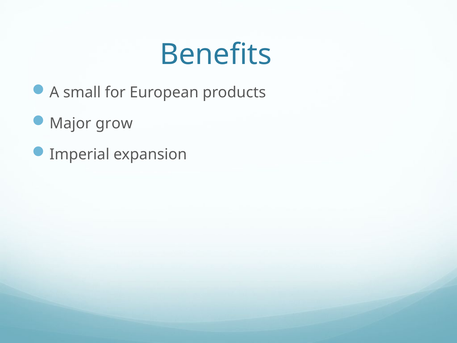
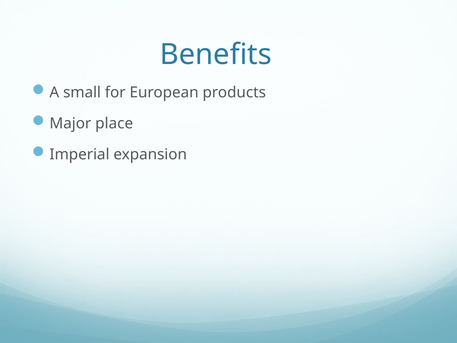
grow: grow -> place (114, 123)
